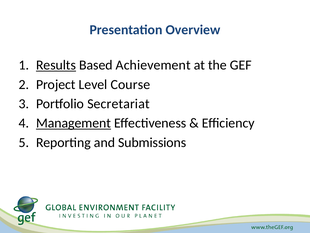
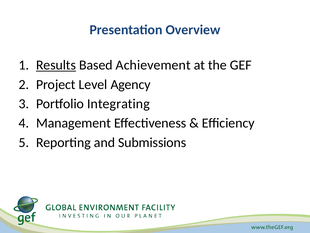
Course: Course -> Agency (131, 84)
Secretariat: Secretariat -> Integrating (118, 104)
Management underline: present -> none (74, 123)
